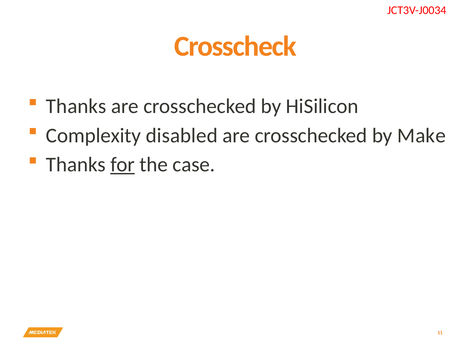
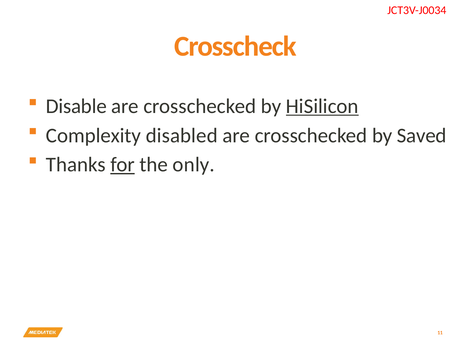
Thanks: Thanks -> Disable (76, 106)
HiSilicon underline: none -> present (322, 106)
Make: Make -> Saved (422, 136)
case: case -> only (194, 165)
